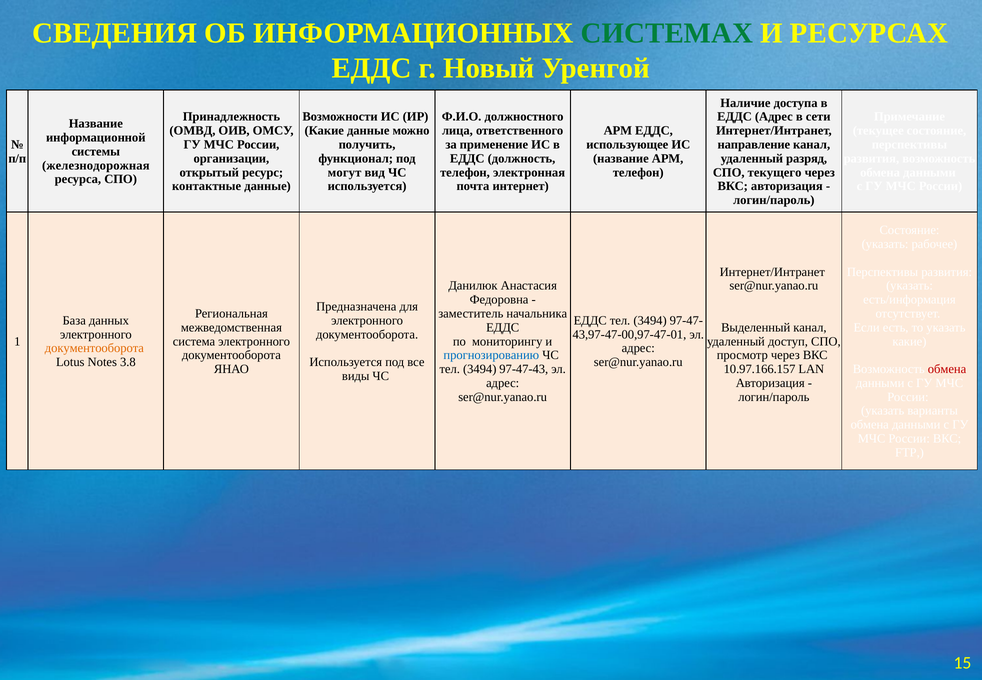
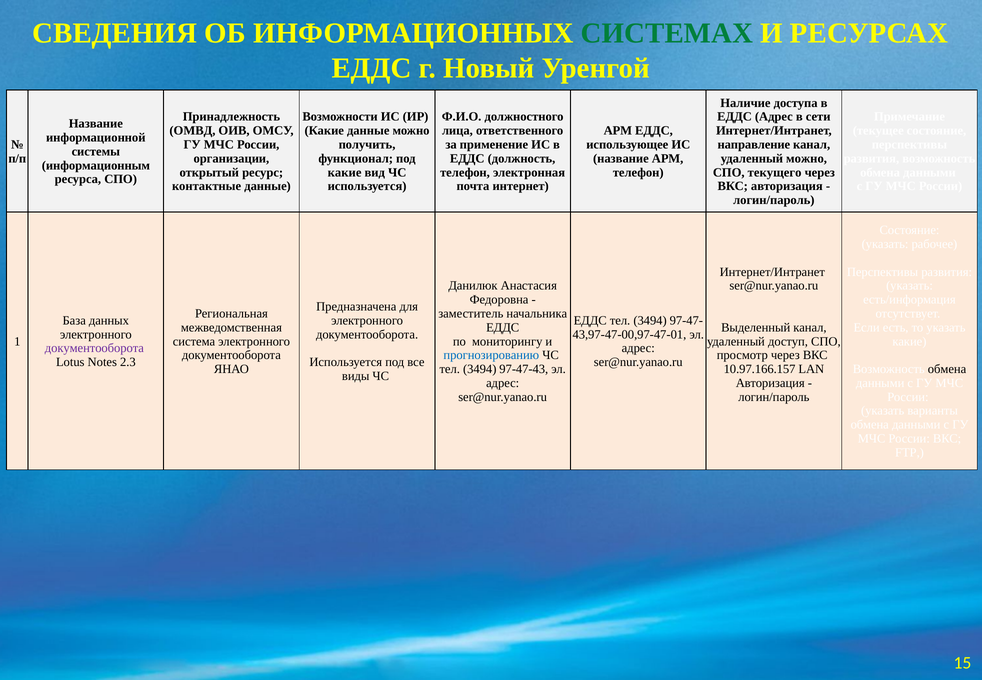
удаленный разряд: разряд -> можно (807, 158)
железнодорожная: железнодорожная -> информационным (96, 165)
могут: могут -> какие (345, 172)
документооборота colour: orange -> purple (94, 348)
3.8: 3.8 -> 2.3 (128, 362)
обмена colour: red -> black (947, 369)
